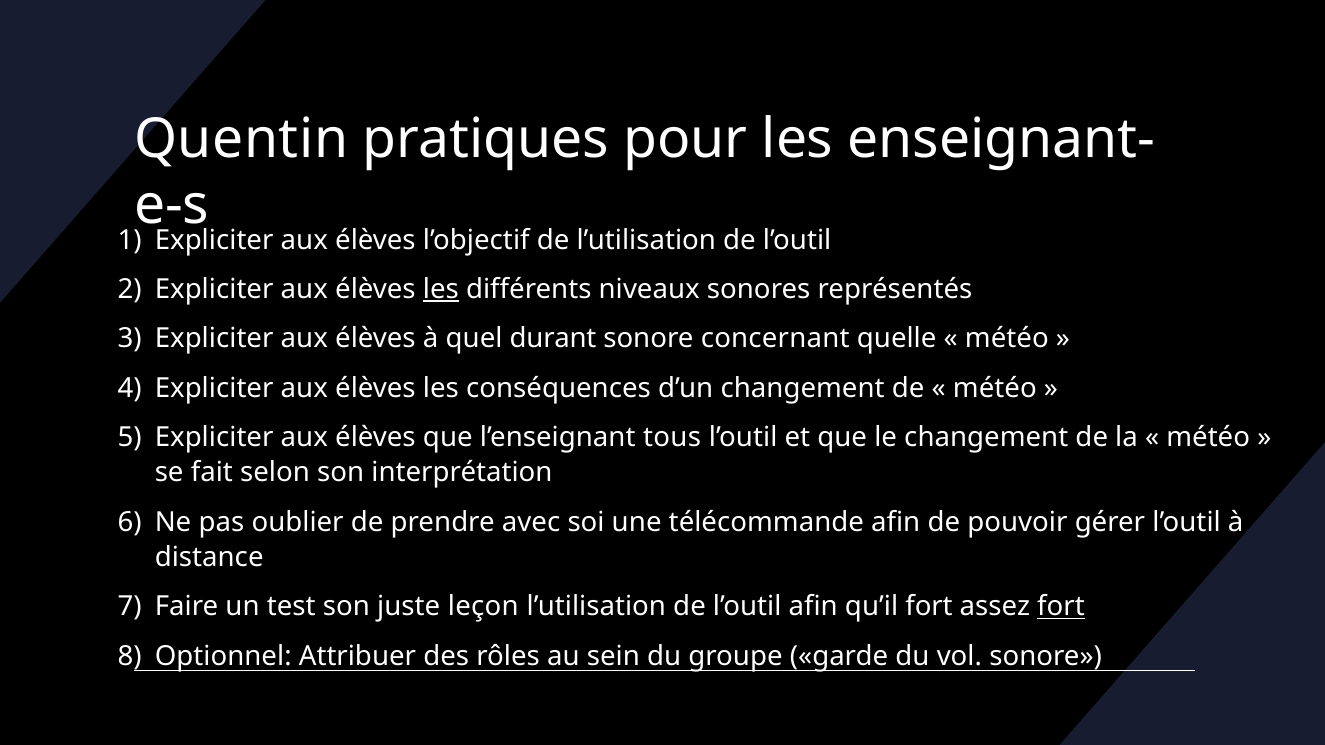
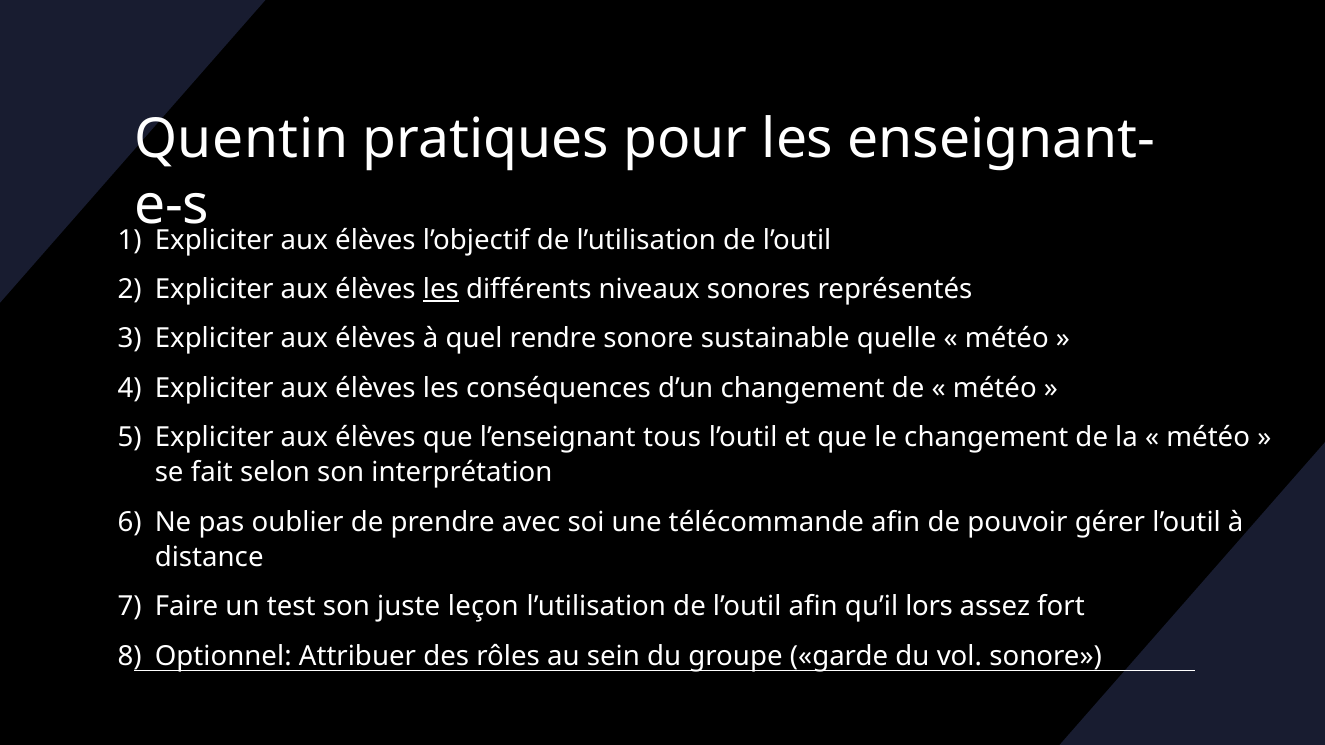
durant: durant -> rendre (553, 339)
concernant: concernant -> sustainable (775, 339)
qu’il fort: fort -> lors (929, 607)
fort underline: present -> none (1061, 607)
